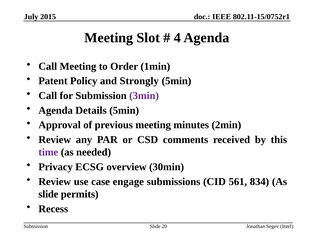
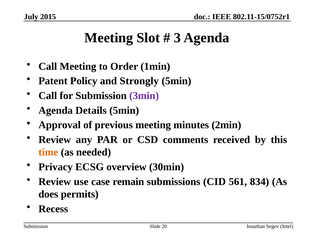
4: 4 -> 3 (177, 38)
time colour: purple -> orange (48, 152)
engage: engage -> remain (128, 181)
slide: slide -> does (48, 194)
